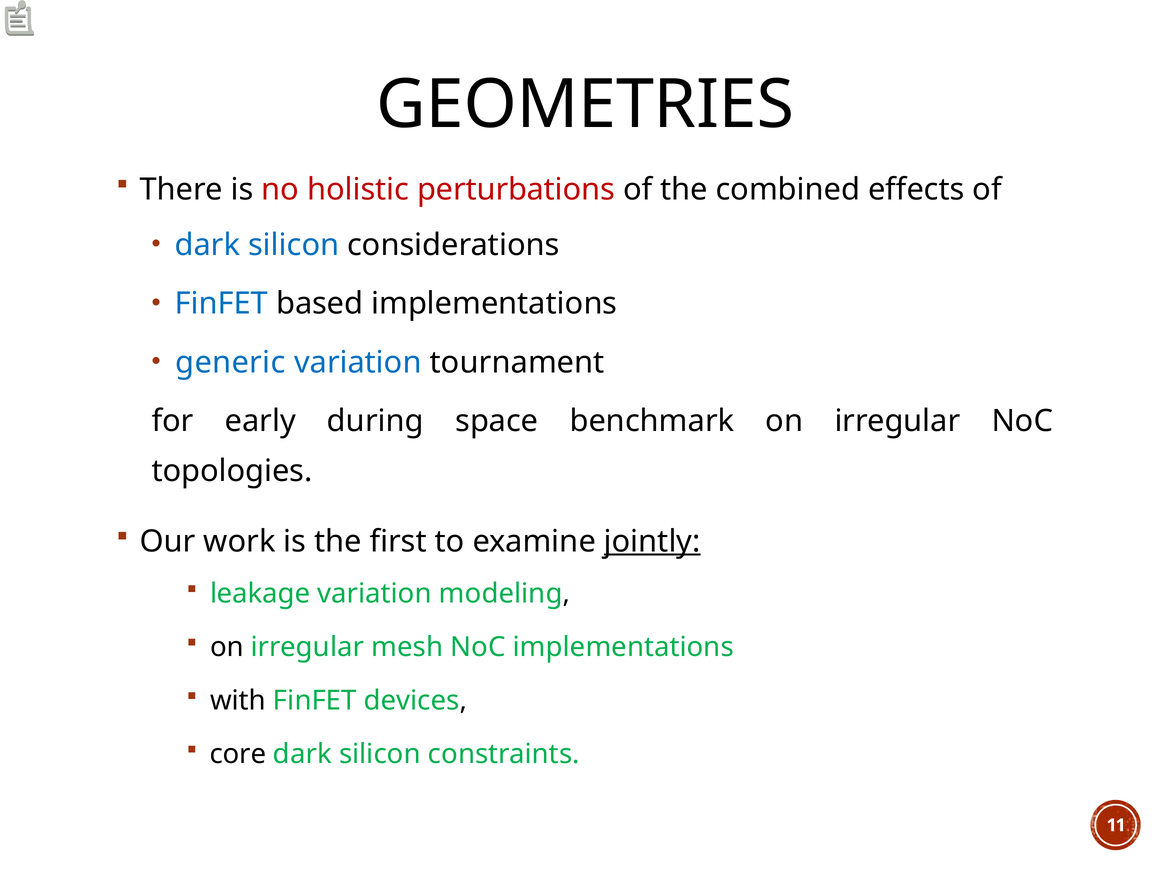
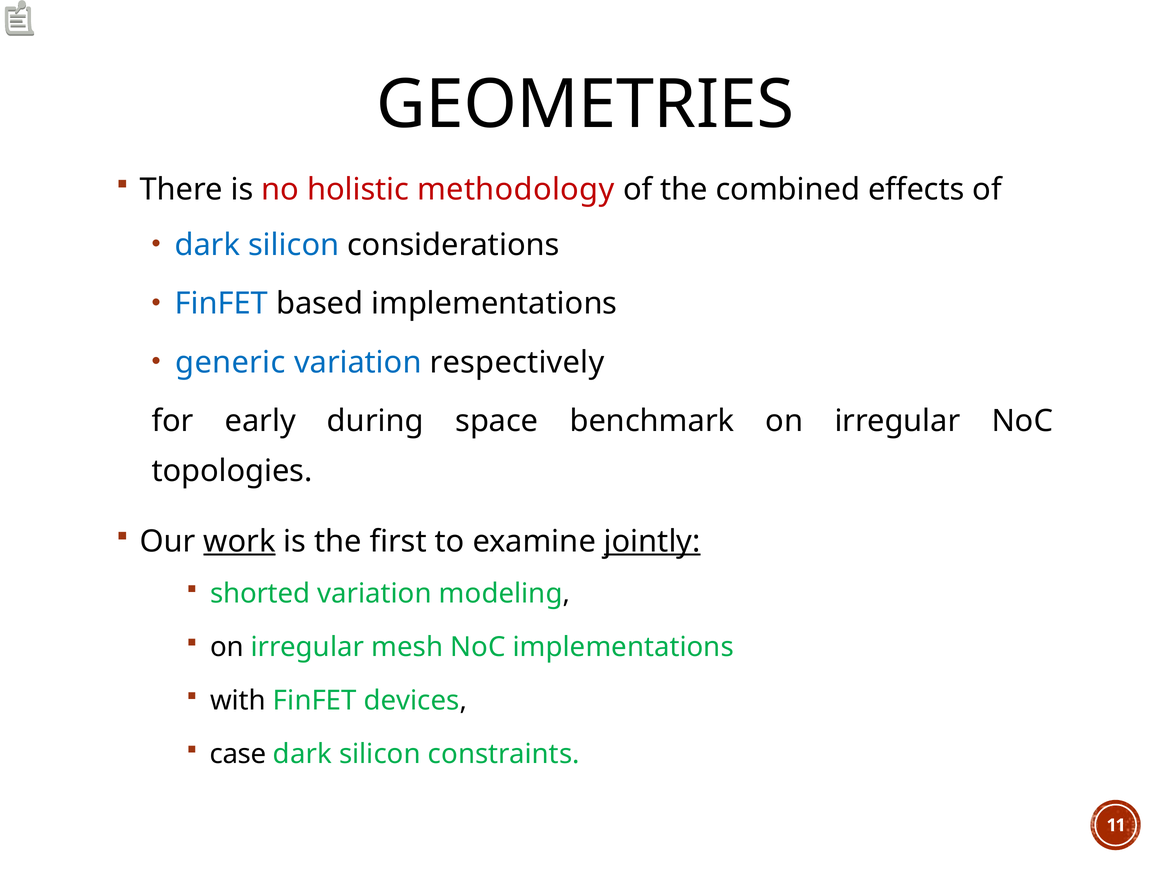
perturbations: perturbations -> methodology (516, 189)
tournament: tournament -> respectively (517, 363)
work underline: none -> present (239, 542)
leakage: leakage -> shorted (260, 594)
core: core -> case (238, 754)
